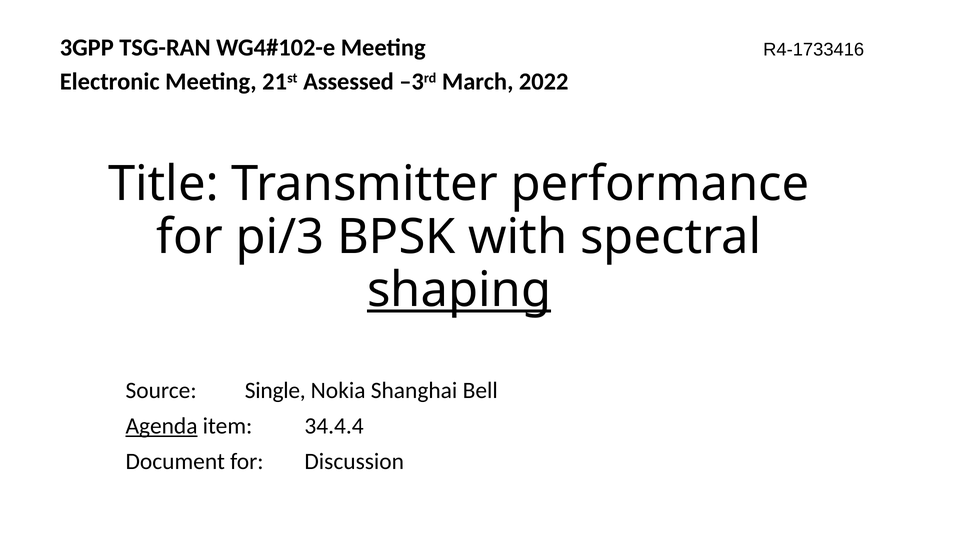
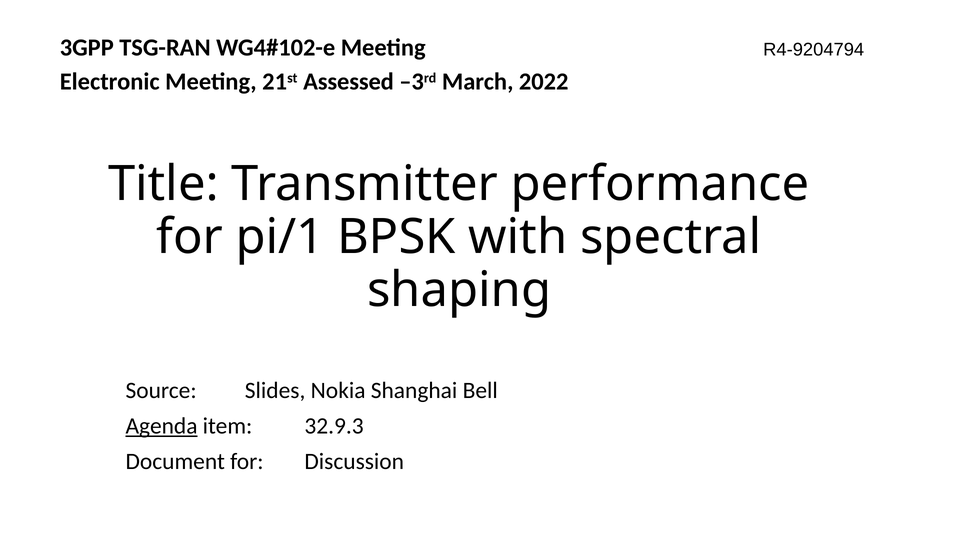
R4-1733416: R4-1733416 -> R4-9204794 (814, 50)
pi/3: pi/3 -> pi/1 (280, 237)
shaping underline: present -> none (459, 290)
Single: Single -> Slides (275, 390)
34.4.4: 34.4.4 -> 32.9.3 (334, 426)
